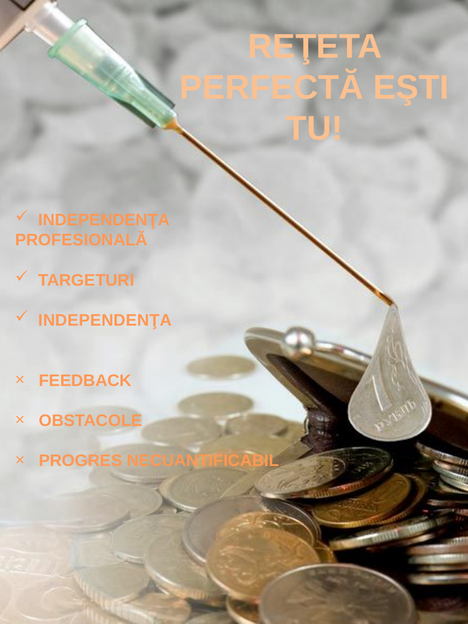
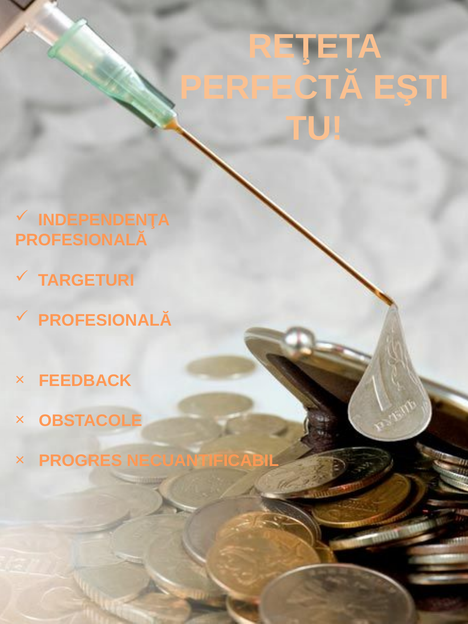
INDEPENDENŢA: INDEPENDENŢA -> PROFESIONALĂ (105, 320)
